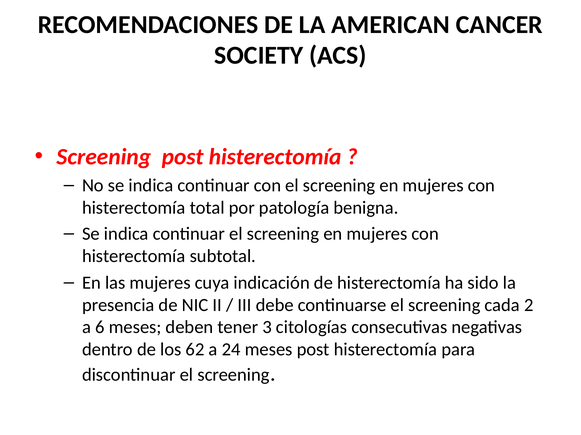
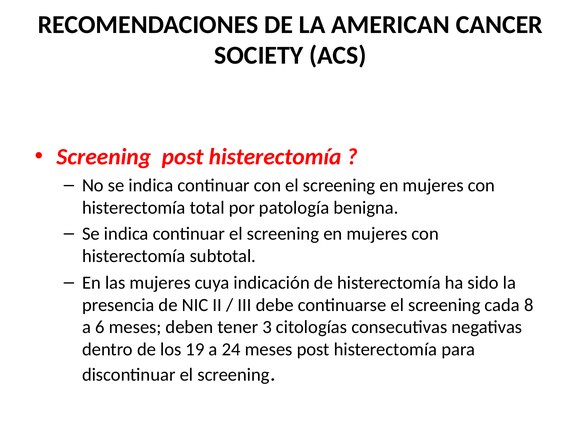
2: 2 -> 8 (529, 305)
62: 62 -> 19 (195, 350)
